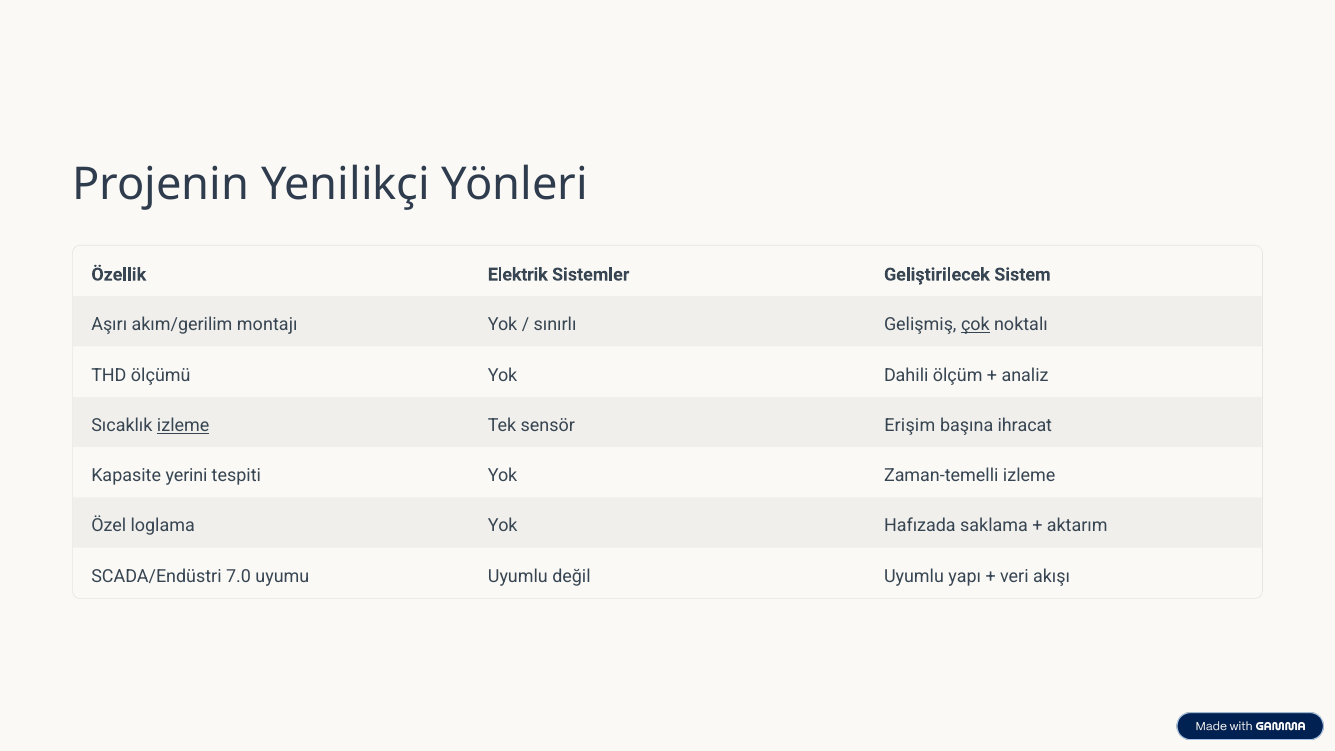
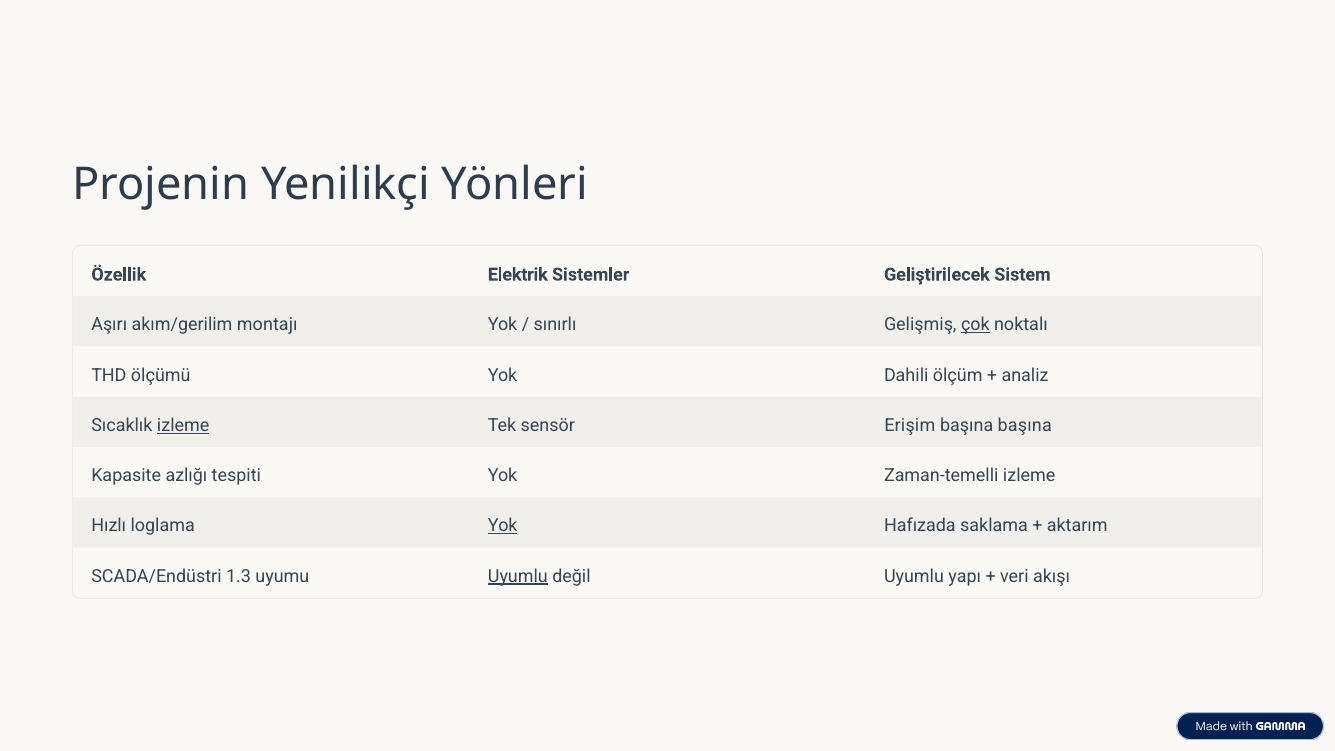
başına ihracat: ihracat -> başına (1025, 425)
yerini: yerini -> azlığı (186, 476)
Özel: Özel -> Hızlı (109, 526)
Yok underline: none -> present (503, 526)
7.0: 7.0 -> 1.3 (239, 576)
Uyumlu underline: none -> present (518, 576)
